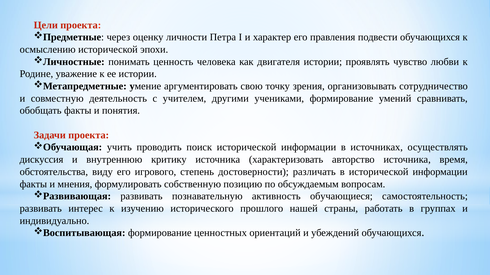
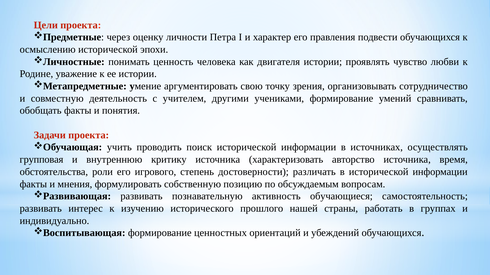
дискуссия: дискуссия -> групповая (41, 160)
виду: виду -> роли (103, 172)
